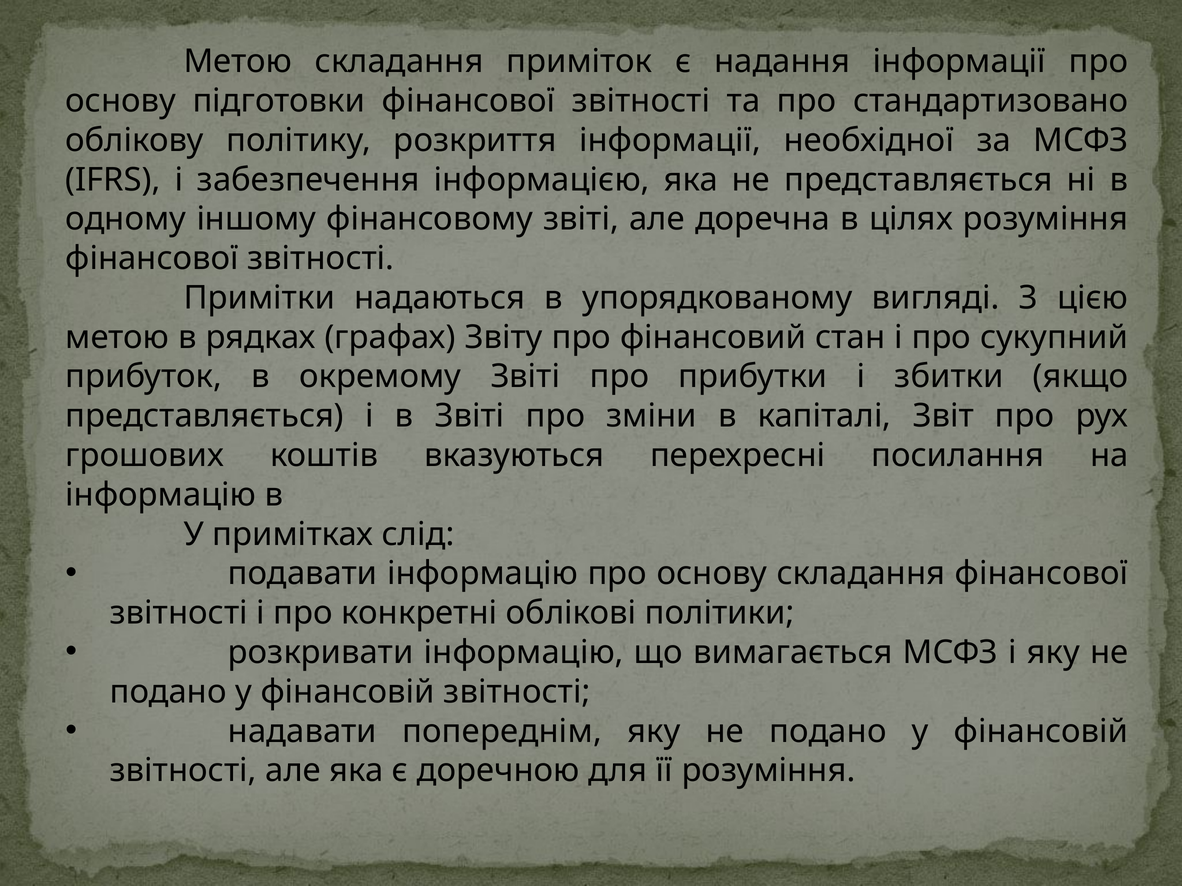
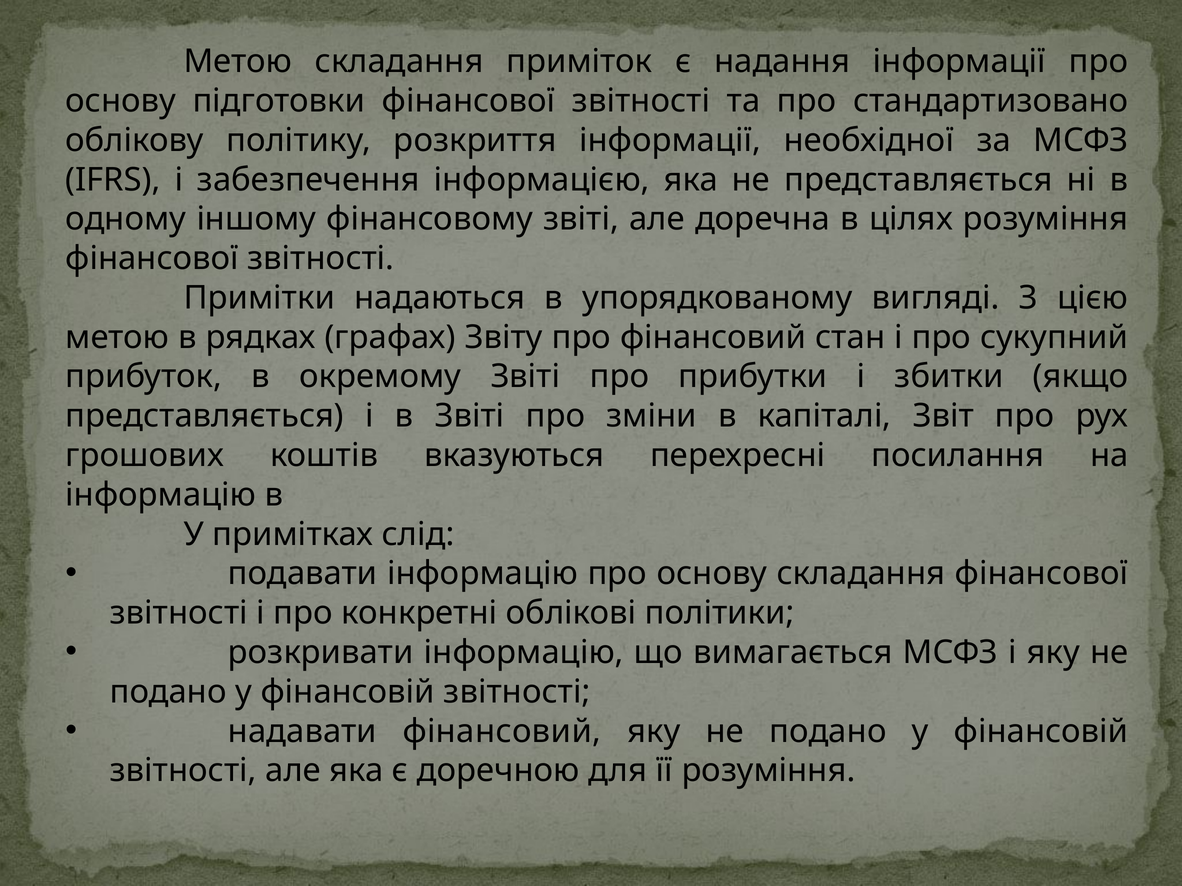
надавати попереднім: попереднім -> фінансовий (502, 732)
